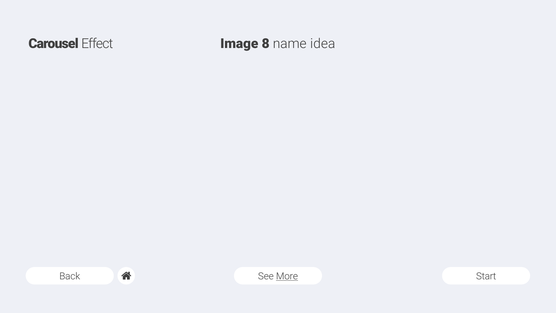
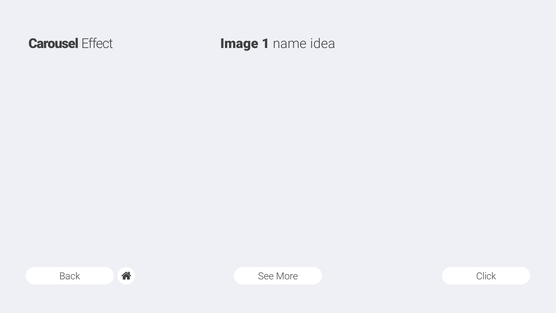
8: 8 -> 1 (266, 44)
More underline: present -> none (287, 276)
Start: Start -> Click (486, 276)
